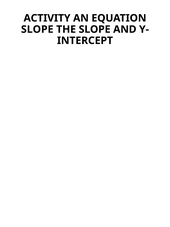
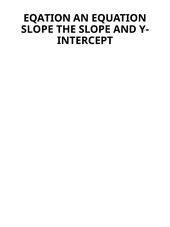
ACTIVITY: ACTIVITY -> EQATION (47, 18)
